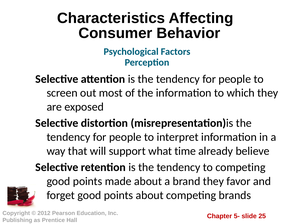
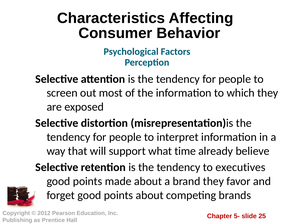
to competing: competing -> executives (240, 167)
